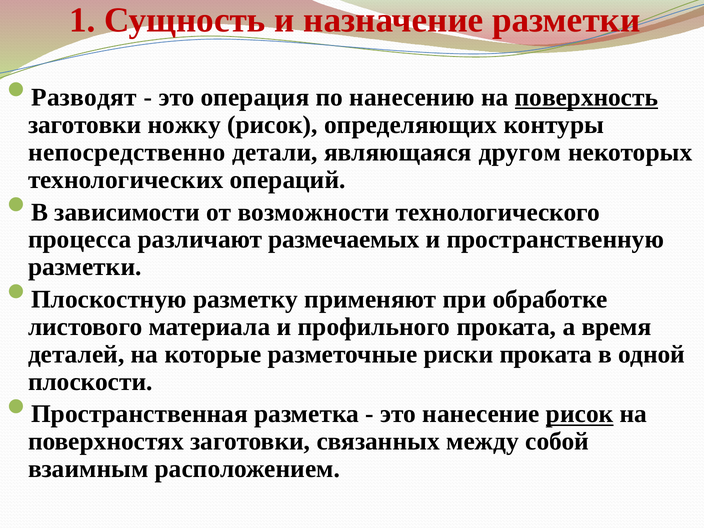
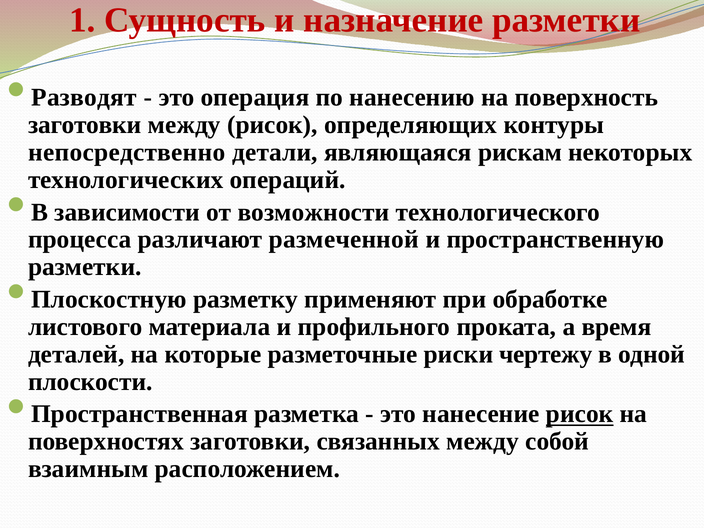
поверхность underline: present -> none (586, 97)
заготовки ножку: ножку -> между (184, 125)
другом: другом -> рискам (520, 152)
размечаемых: размечаемых -> размеченной (344, 240)
риски проката: проката -> чертежу (546, 354)
